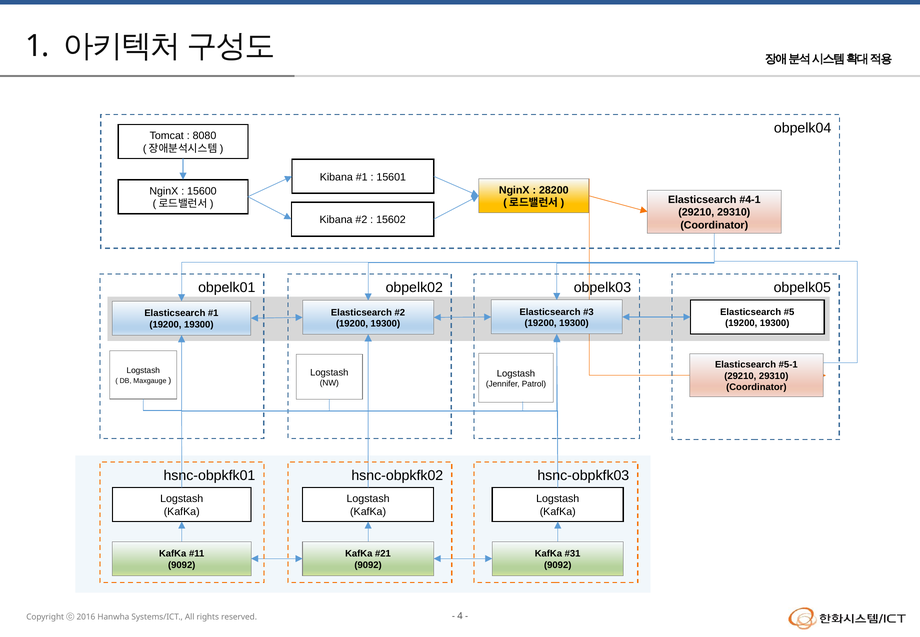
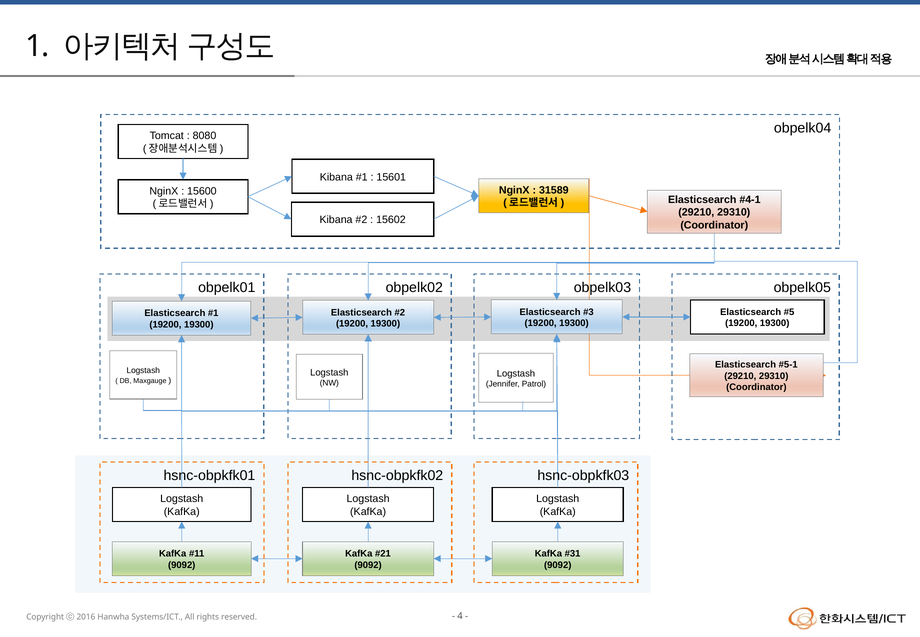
28200: 28200 -> 31589 (554, 190)
